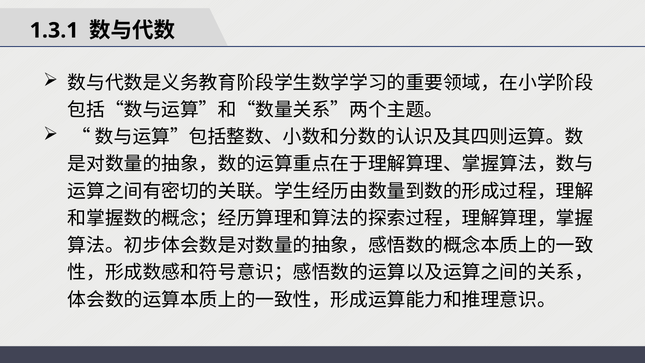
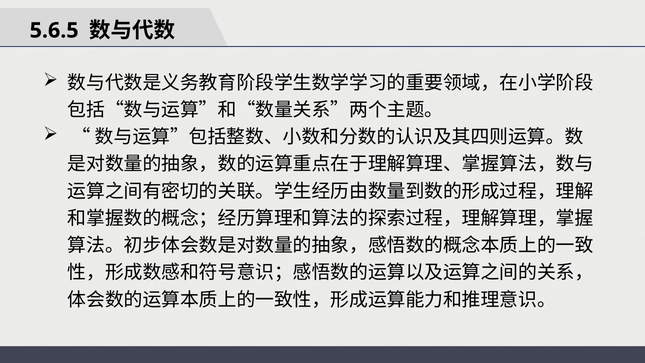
1.3.1: 1.3.1 -> 5.6.5 (54, 30)
